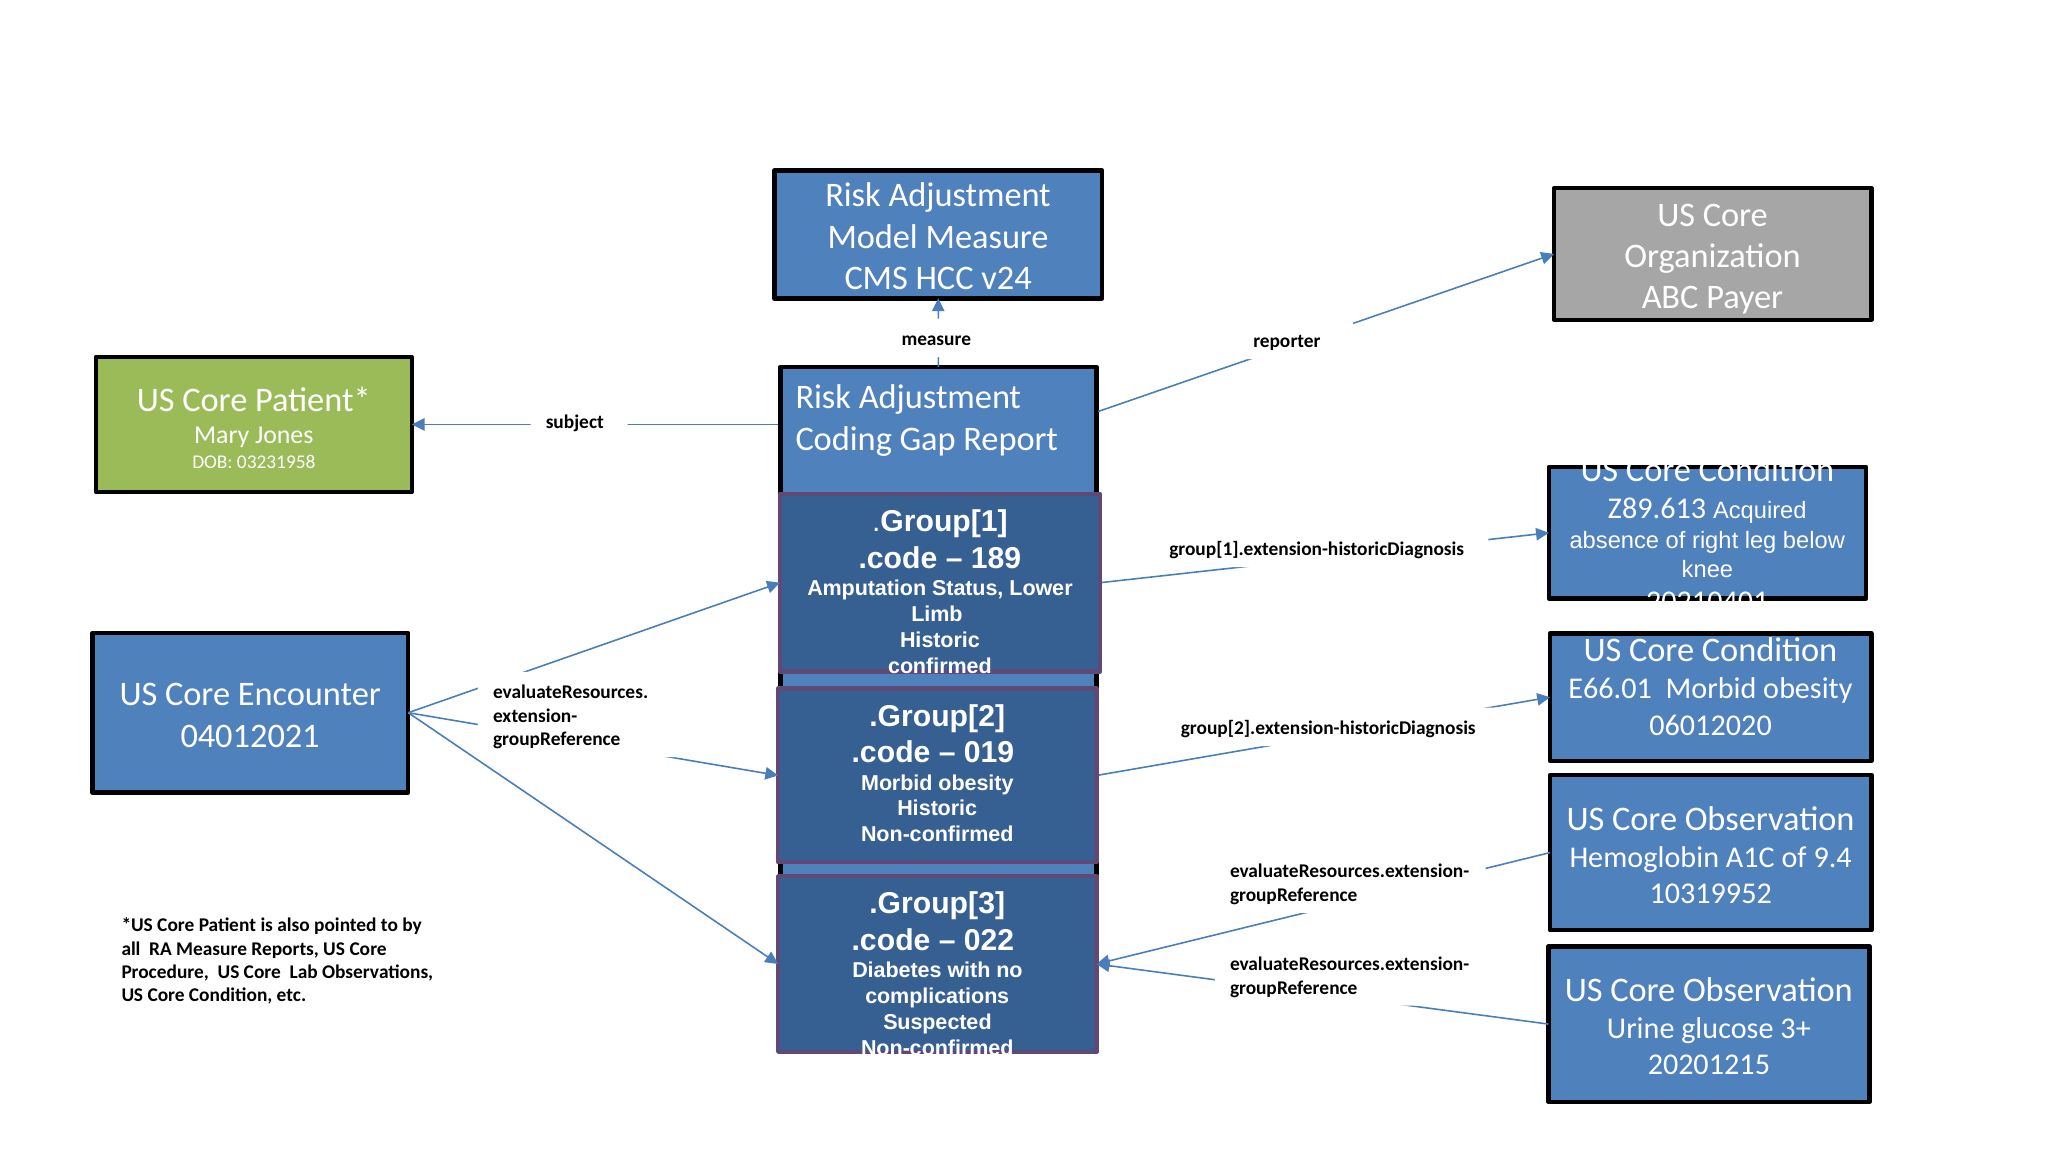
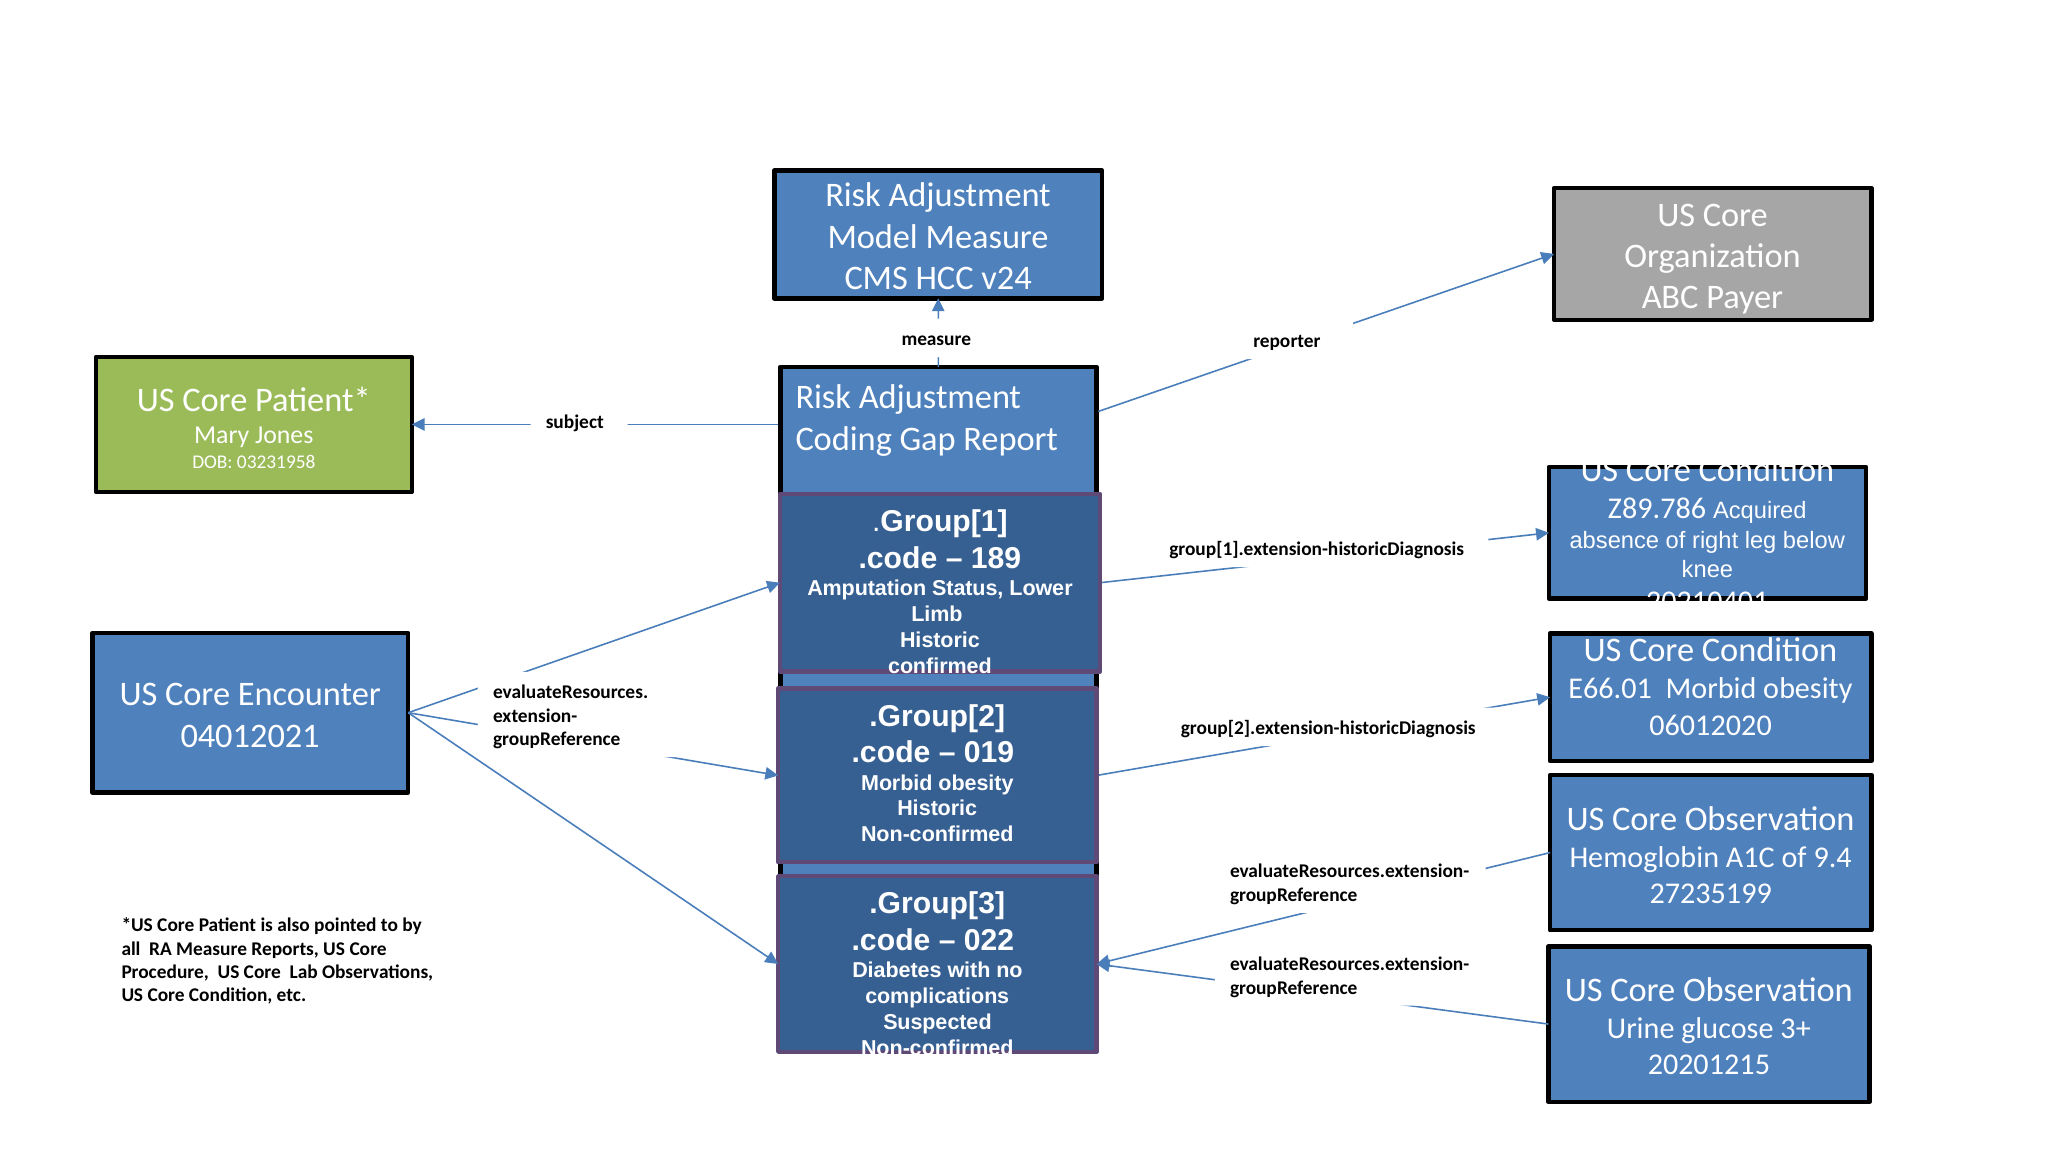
Z89.613: Z89.613 -> Z89.786 (1657, 509)
10319952: 10319952 -> 27235199 (1711, 893)
